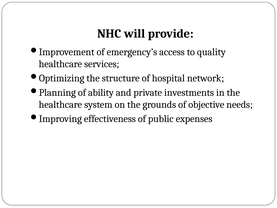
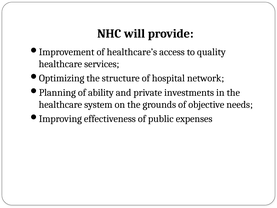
emergency’s: emergency’s -> healthcare’s (132, 52)
